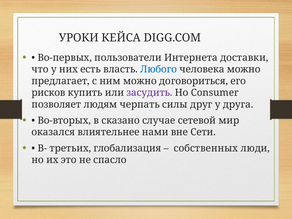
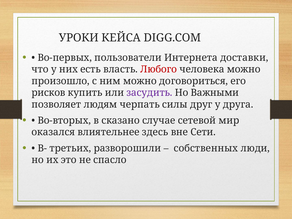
Любого colour: blue -> red (159, 69)
предлагает: предлагает -> произошло (61, 81)
Consumer: Consumer -> Важными (215, 93)
нами: нами -> здесь (155, 132)
глобализация: глобализация -> разворошили (127, 148)
